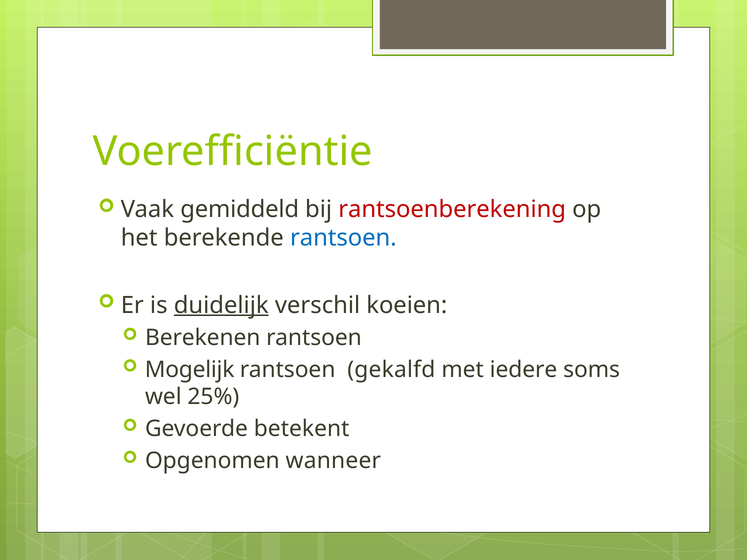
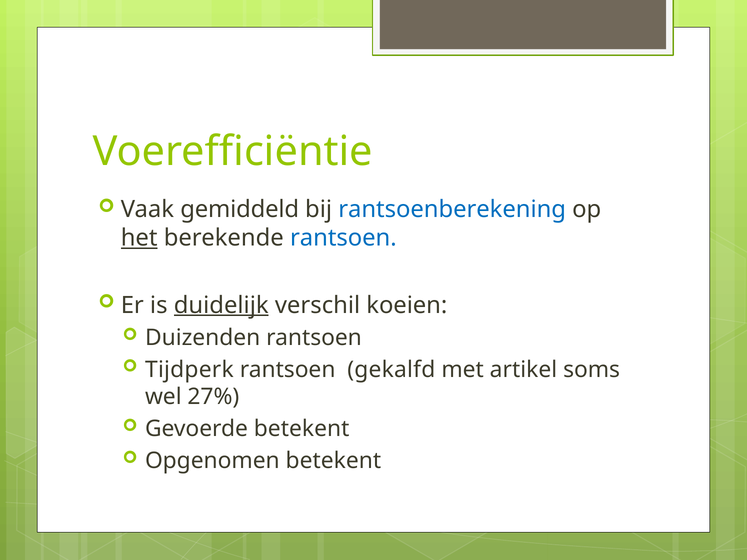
rantsoenberekening colour: red -> blue (452, 210)
het underline: none -> present (139, 238)
Berekenen: Berekenen -> Duizenden (203, 338)
Mogelijk: Mogelijk -> Tijdperk (189, 370)
iedere: iedere -> artikel (523, 370)
25%: 25% -> 27% (213, 397)
Opgenomen wanneer: wanneer -> betekent (333, 461)
